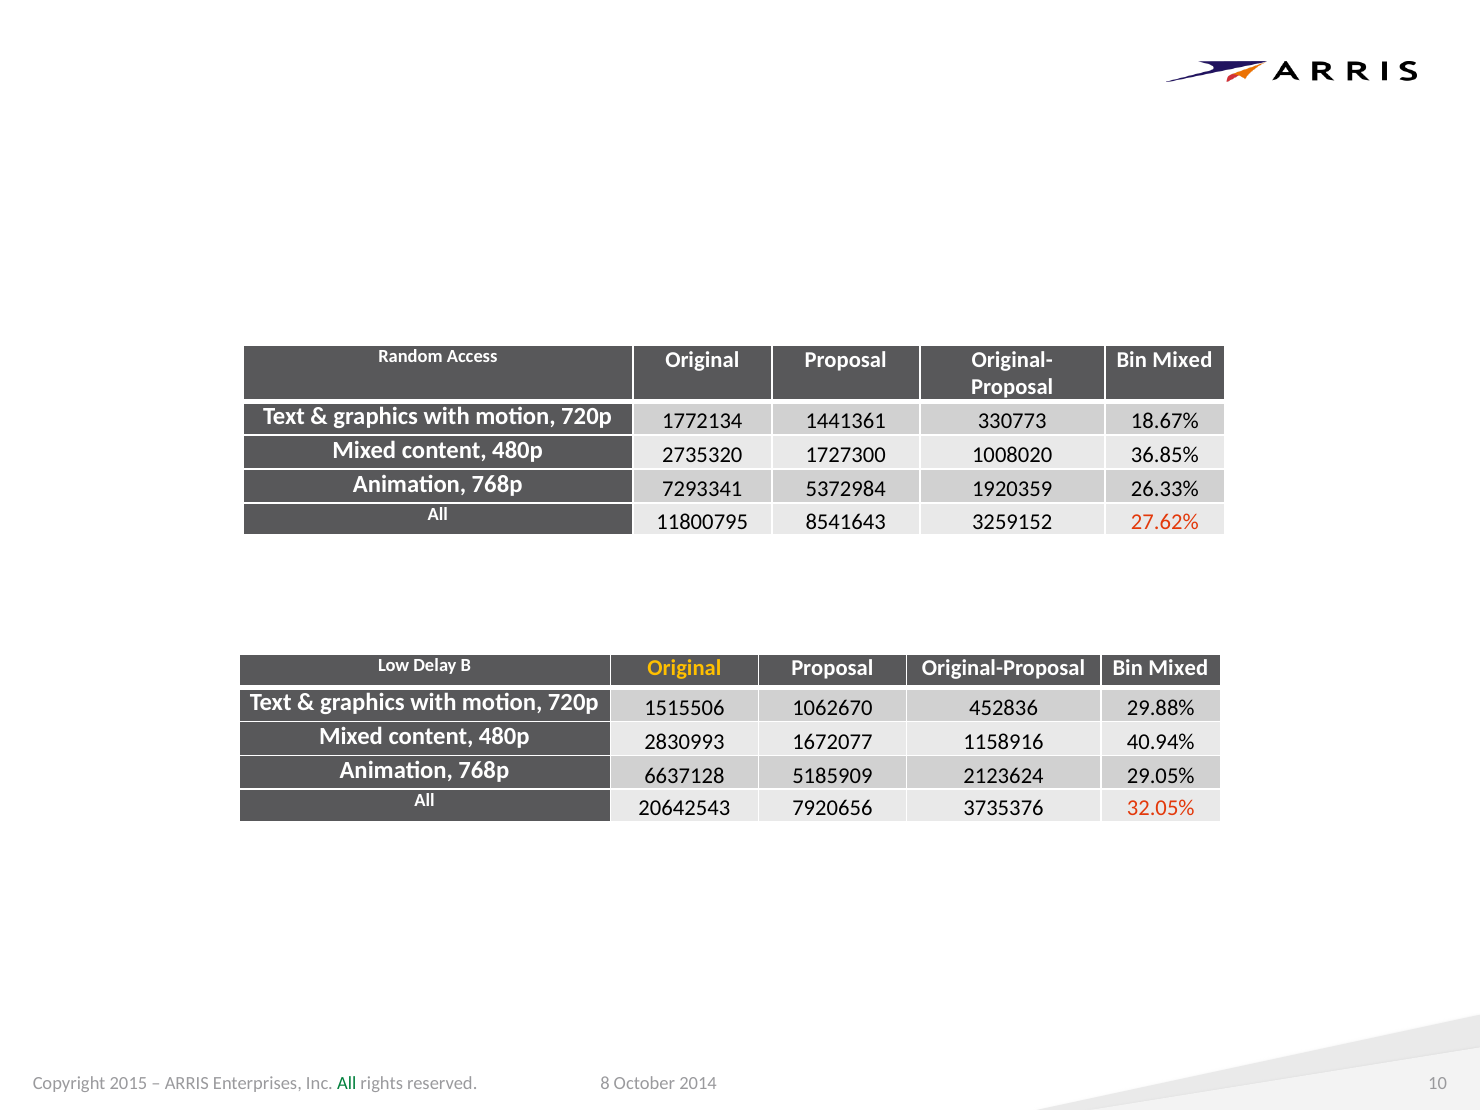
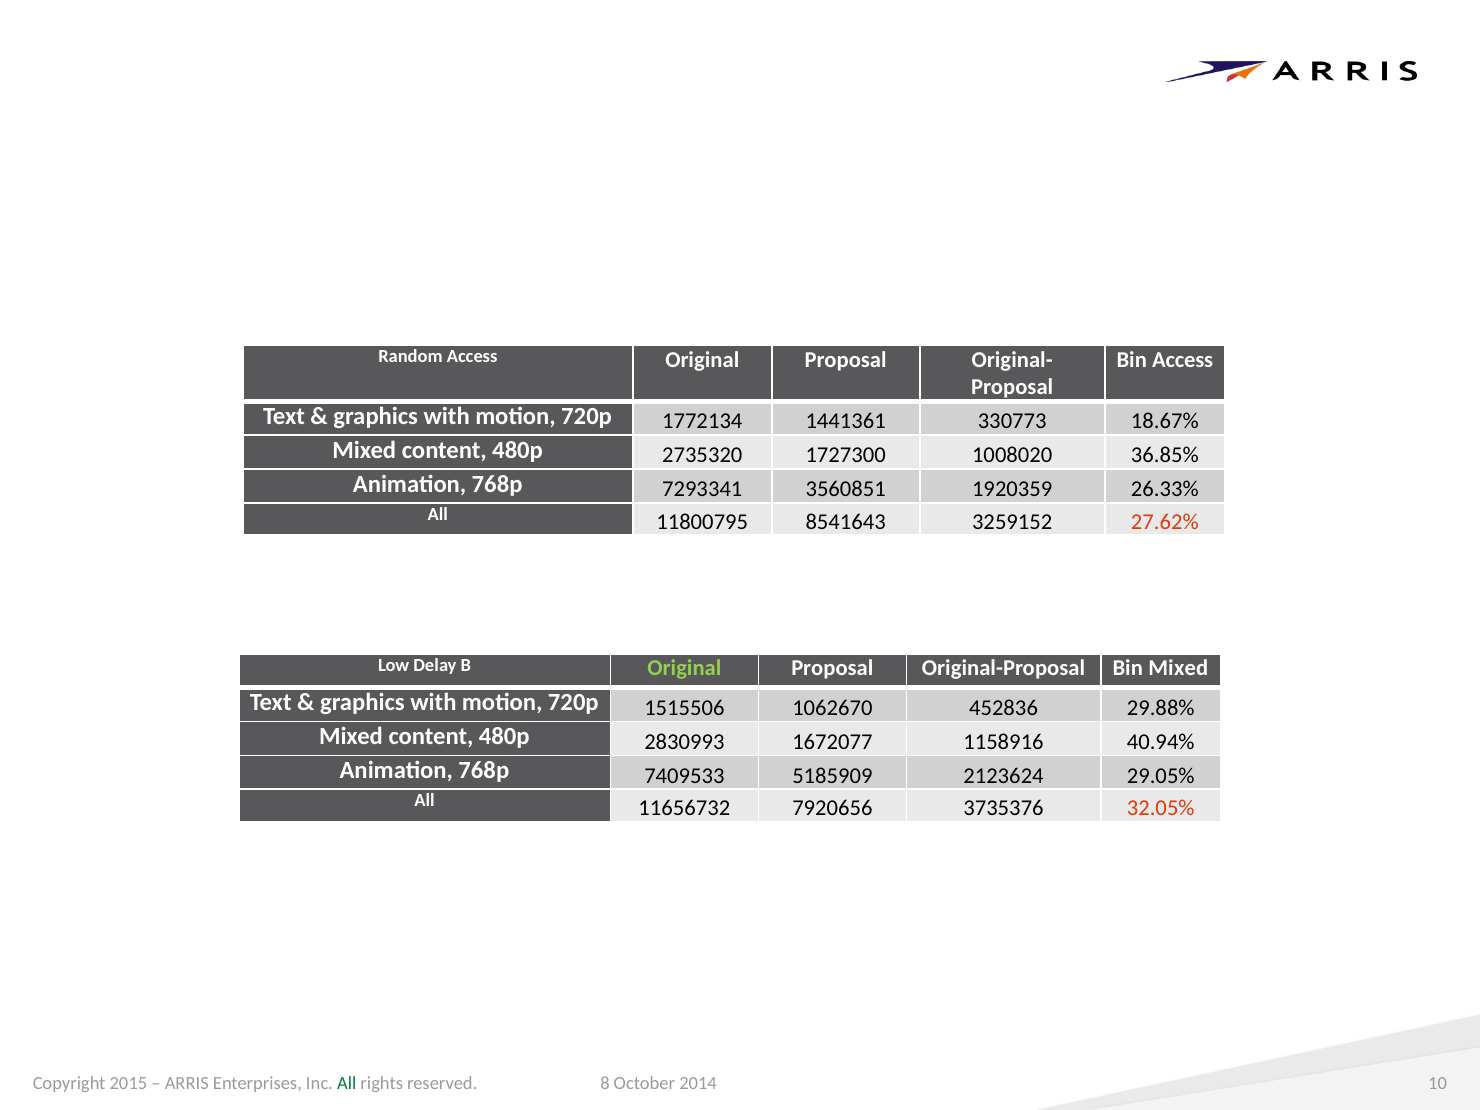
Mixed: Mixed -> Access (1183, 360)
5372984: 5372984 -> 3560851 (846, 489)
Original colour: yellow -> light green (684, 668)
6637128: 6637128 -> 7409533 (684, 776)
20642543: 20642543 -> 11656732 (684, 808)
